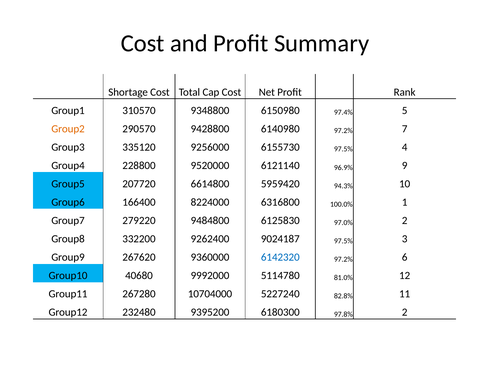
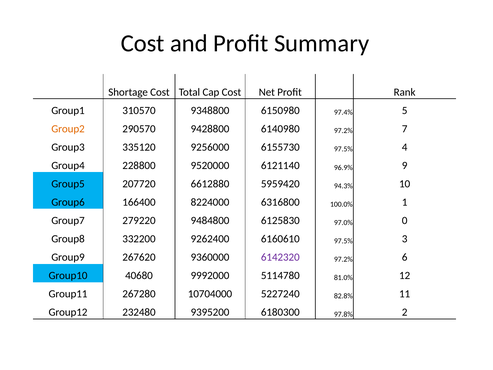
6614800: 6614800 -> 6612880 (210, 184)
97.0% 2: 2 -> 0 (405, 220)
9024187: 9024187 -> 6160610 (280, 239)
6142320 colour: blue -> purple (280, 257)
